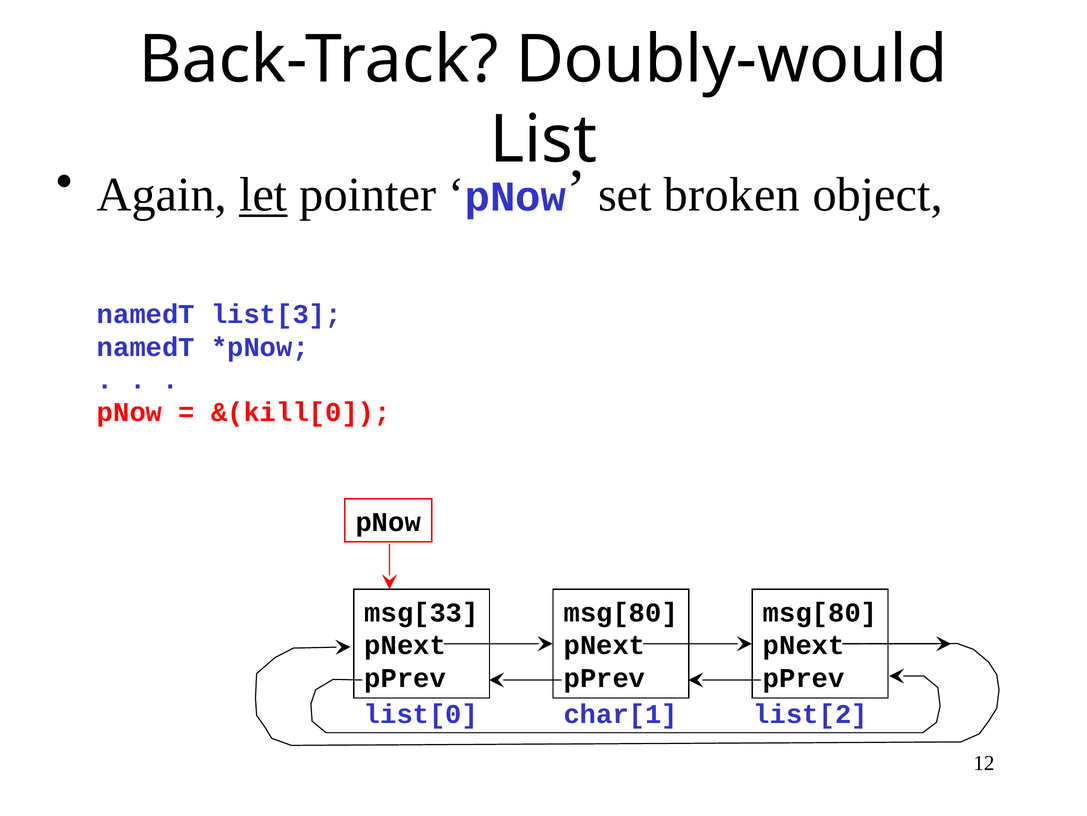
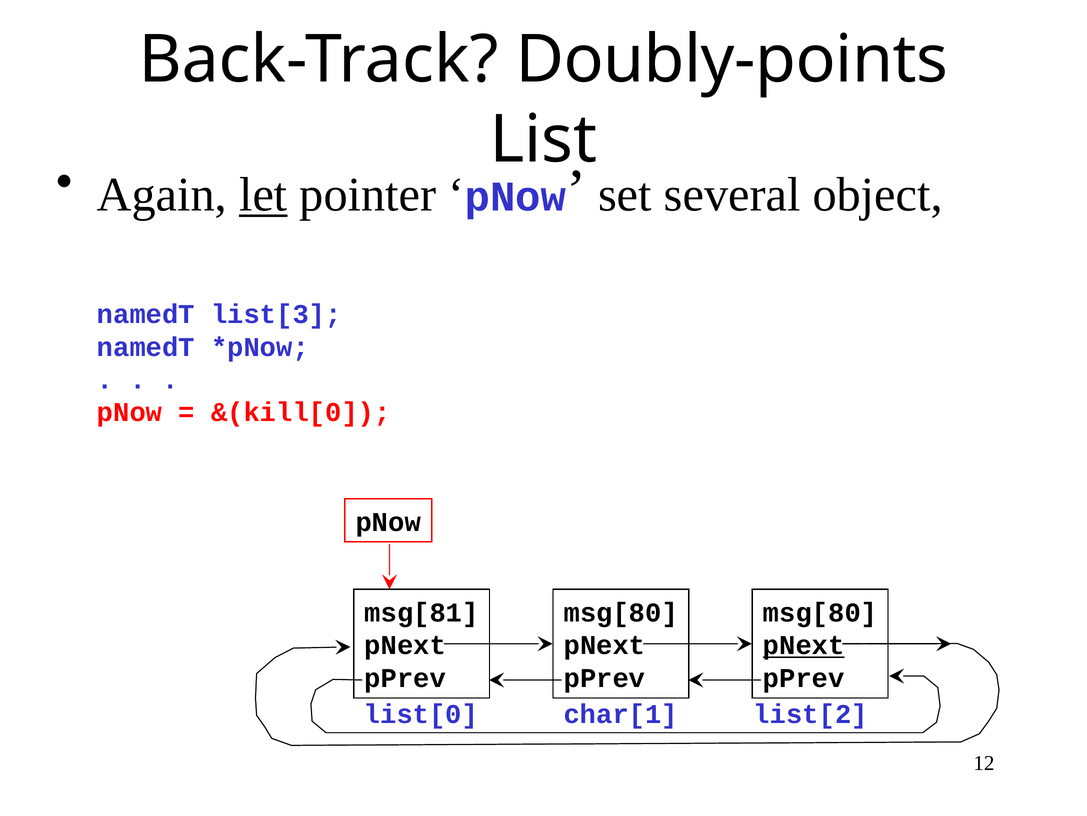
Doubly-would: Doubly-would -> Doubly-points (732, 60)
broken: broken -> several (732, 195)
msg[33: msg[33 -> msg[81 (422, 612)
pNext underline: none -> present (804, 645)
